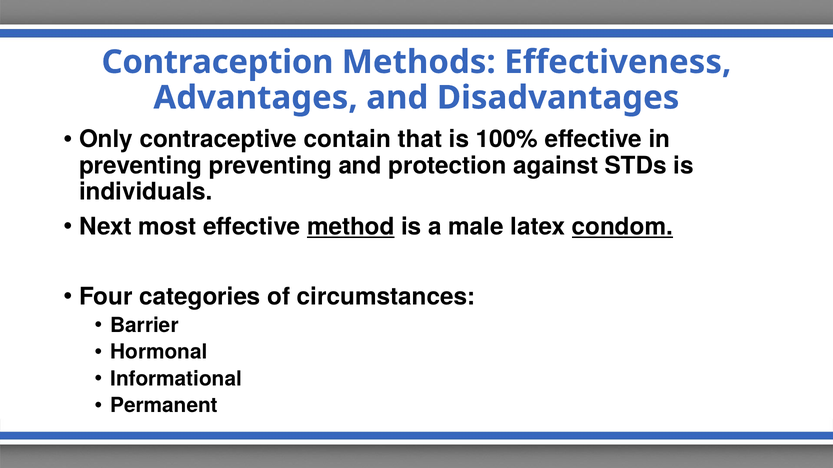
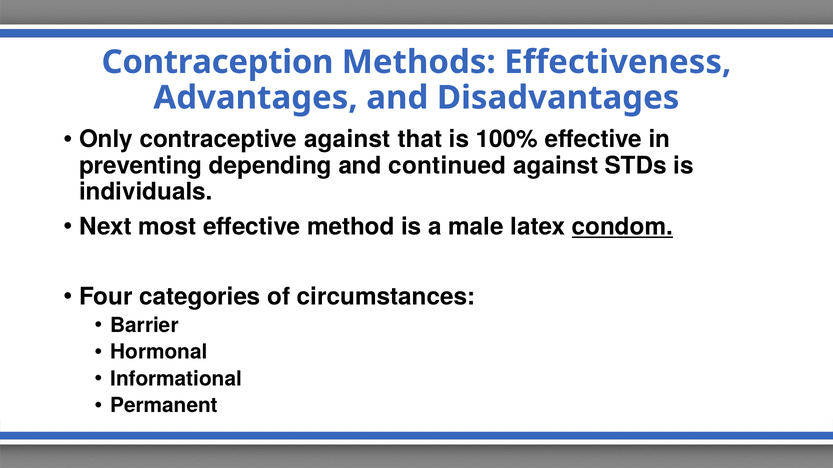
contraceptive contain: contain -> against (347, 140)
preventing preventing: preventing -> depending (270, 166)
protection: protection -> continued (447, 166)
method underline: present -> none (351, 227)
